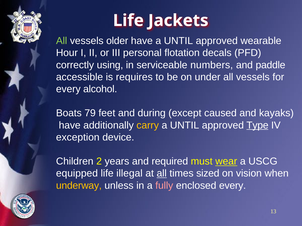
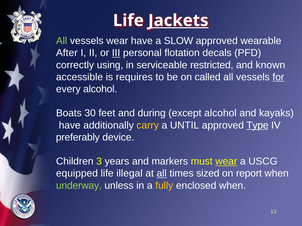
Jackets underline: none -> present (178, 21)
vessels older: older -> wear (117, 41)
have a UNTIL: UNTIL -> SLOW (179, 41)
Hour: Hour -> After (67, 53)
III underline: none -> present (116, 53)
numbers: numbers -> restricted (212, 65)
paddle: paddle -> known (270, 65)
under: under -> called (208, 77)
for underline: none -> present (278, 77)
79: 79 -> 30 (90, 113)
except caused: caused -> alcohol (220, 113)
exception: exception -> preferably (78, 138)
2: 2 -> 3 (99, 162)
required: required -> markers (170, 162)
vision: vision -> report (249, 174)
underway colour: yellow -> light green (79, 186)
fully colour: pink -> yellow (164, 186)
enclosed every: every -> when (233, 186)
